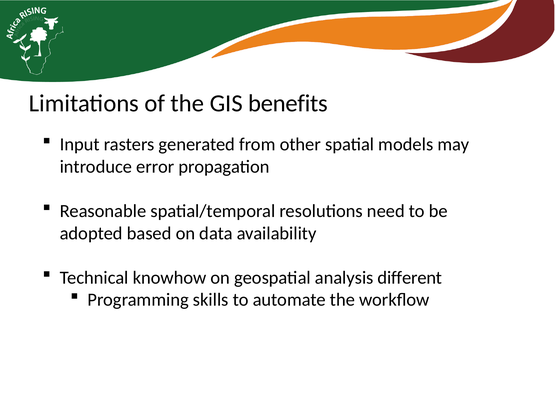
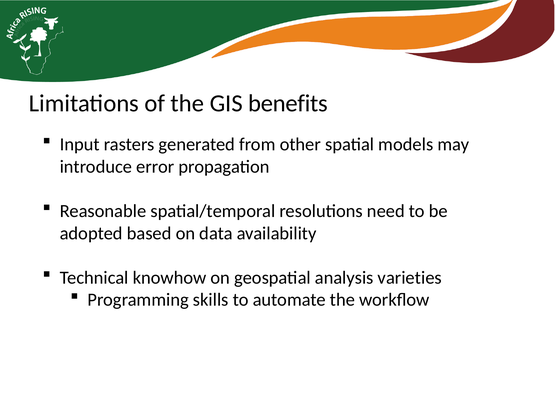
different: different -> varieties (410, 278)
